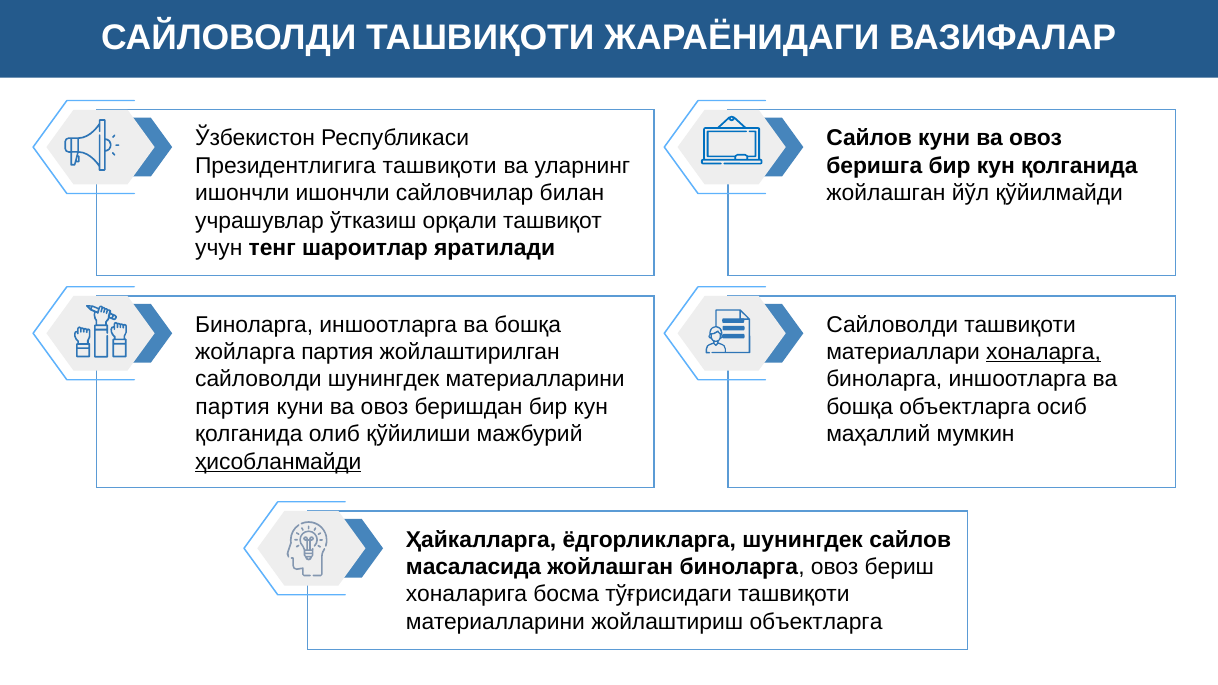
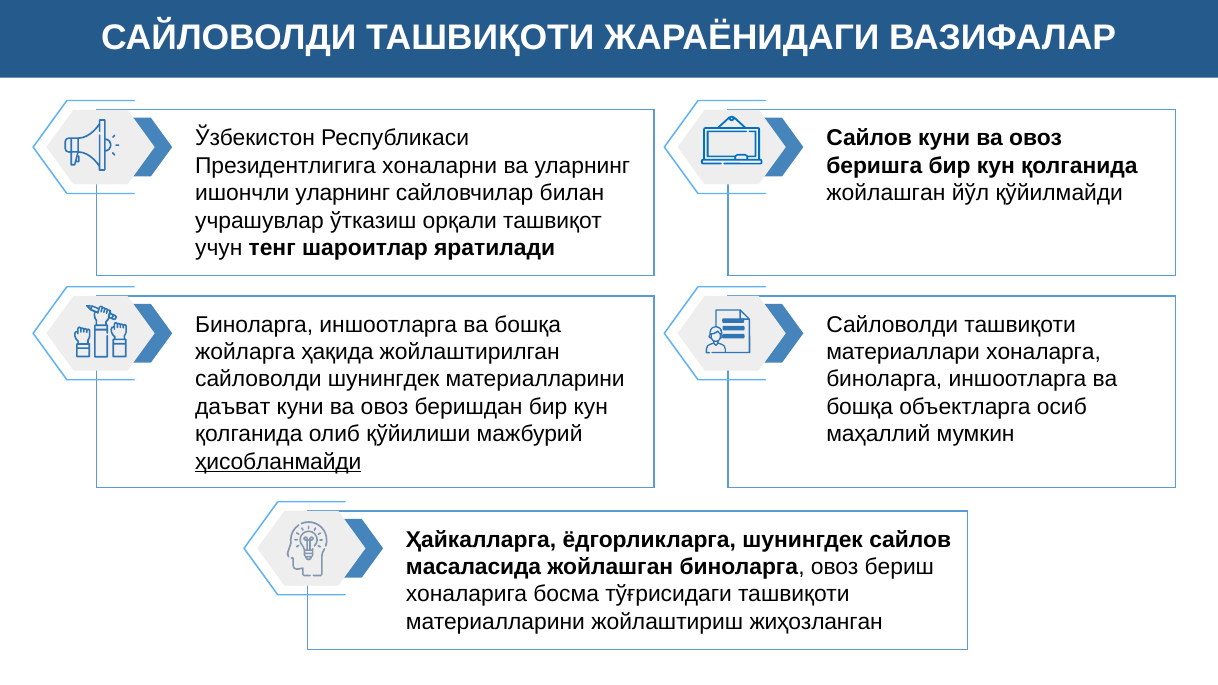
Президентлигига ташвиқоти: ташвиқоти -> хоналарни (440, 166)
ишончли ишончли: ишончли -> уларнинг (343, 193)
жойларга партия: партия -> ҳақида (337, 352)
хоналарга underline: present -> none (1044, 352)
партия: партия -> даъват (233, 407)
жойлаштириш объектларга: объектларга -> жиҳозланган (816, 622)
